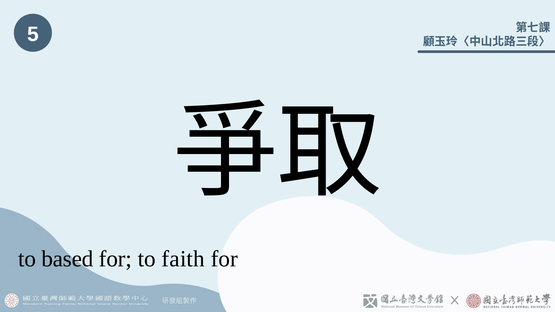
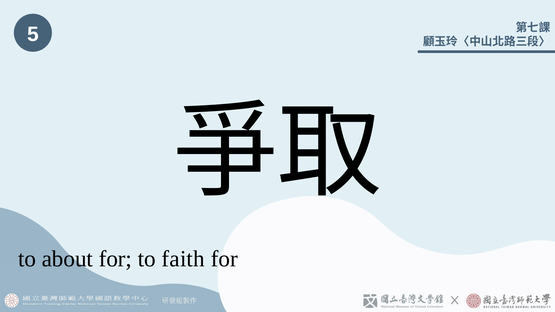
based: based -> about (67, 259)
